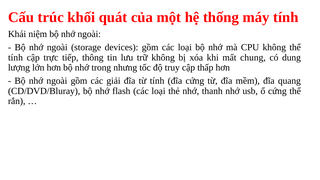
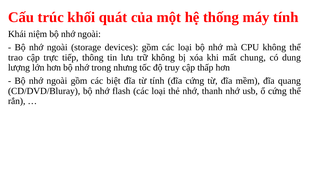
tính: tính -> trao (15, 57)
giải: giải -> biệt (113, 81)
